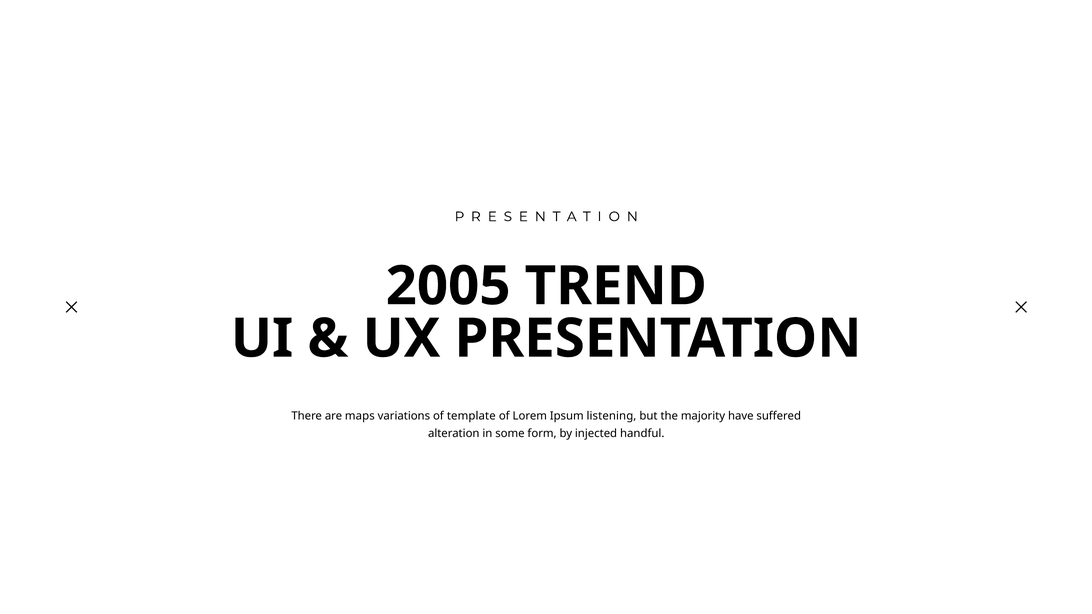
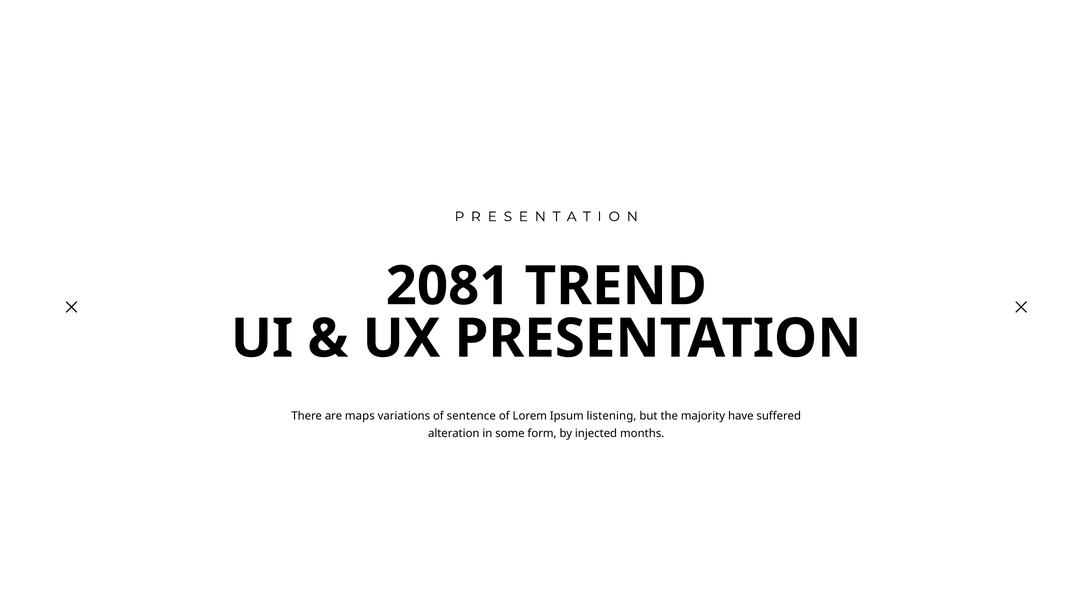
2005: 2005 -> 2081 (448, 286)
template: template -> sentence (471, 416)
handful: handful -> months (642, 434)
